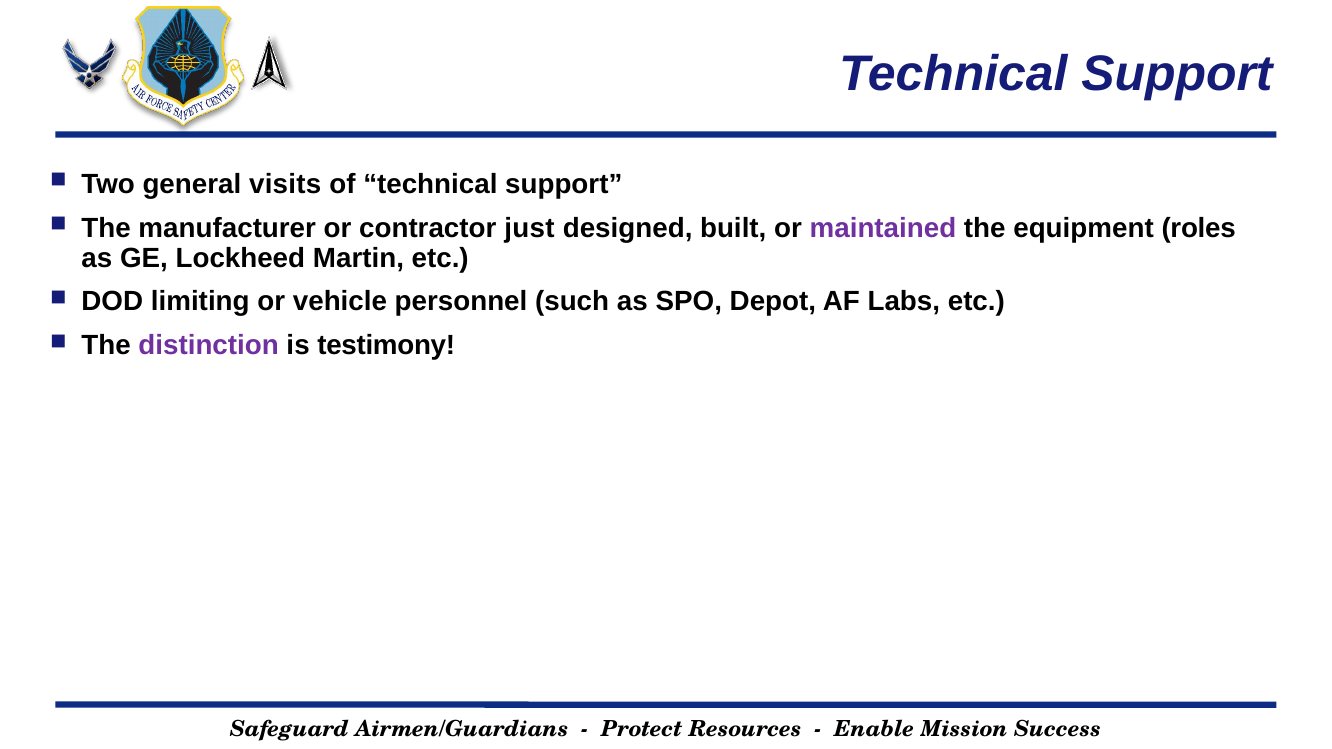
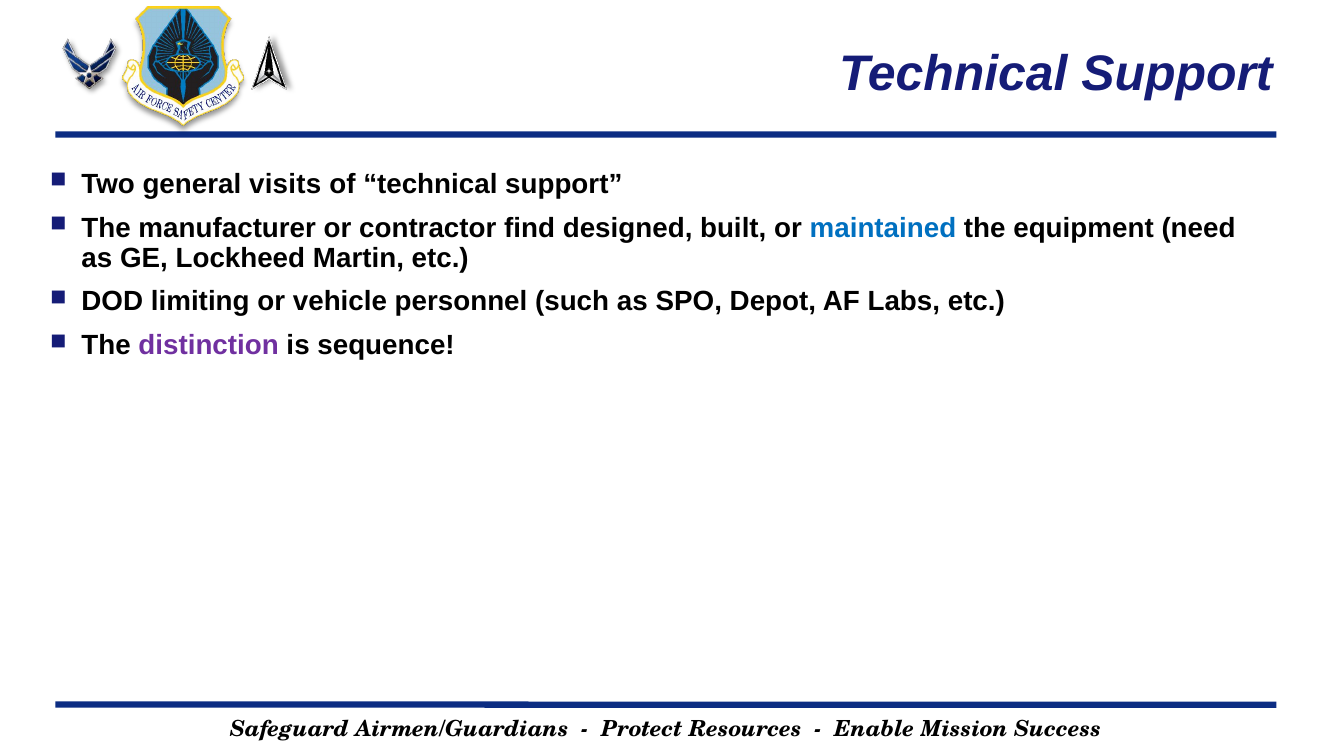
just: just -> find (530, 228)
maintained colour: purple -> blue (883, 228)
roles: roles -> need (1198, 228)
testimony: testimony -> sequence (386, 346)
